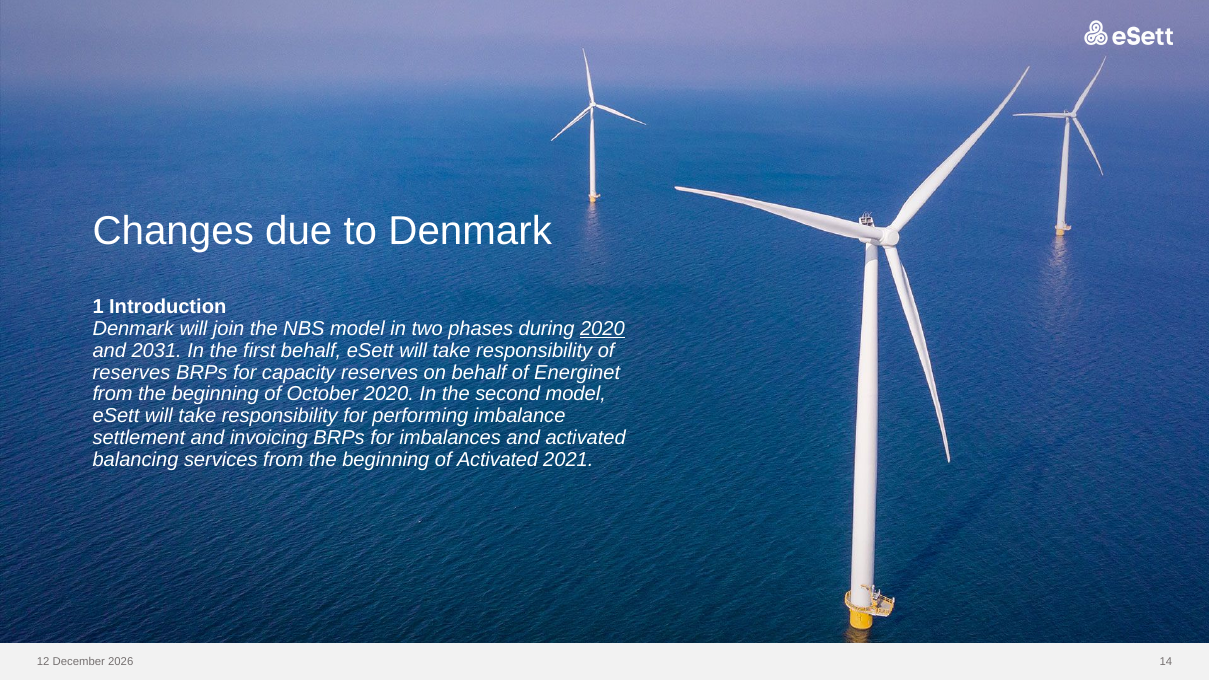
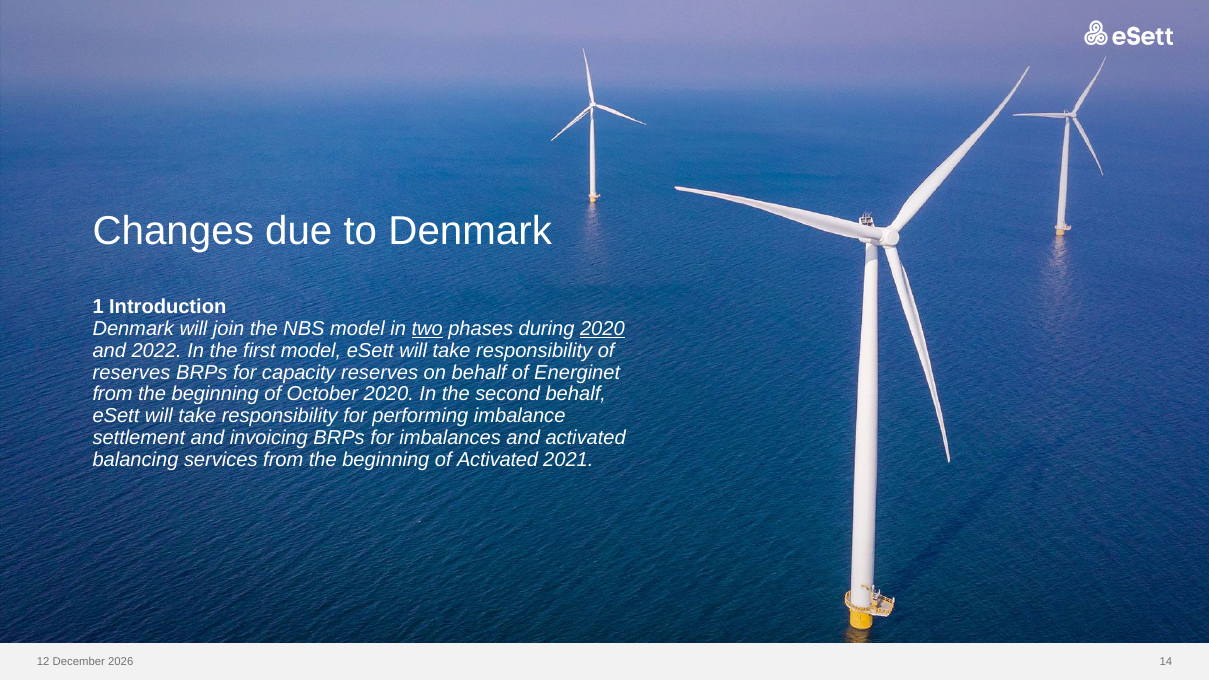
two underline: none -> present (427, 329)
2031: 2031 -> 2022 (157, 351)
first behalf: behalf -> model (311, 351)
second model: model -> behalf (576, 394)
